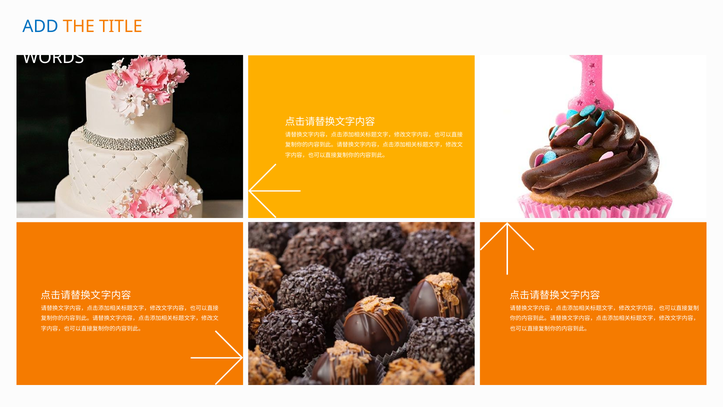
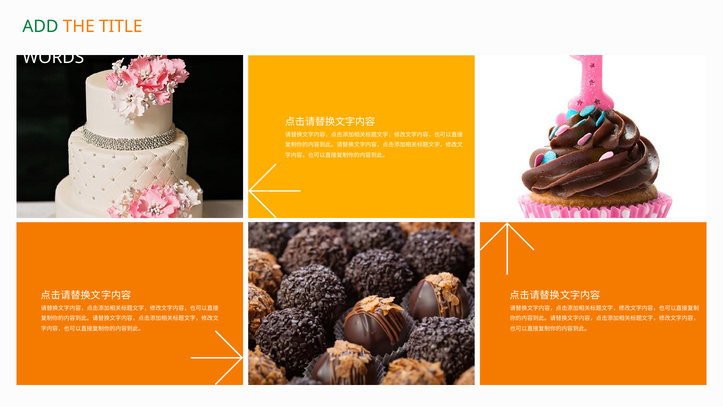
ADD colour: blue -> green (40, 27)
